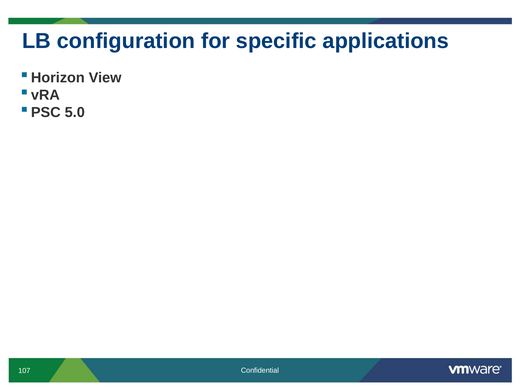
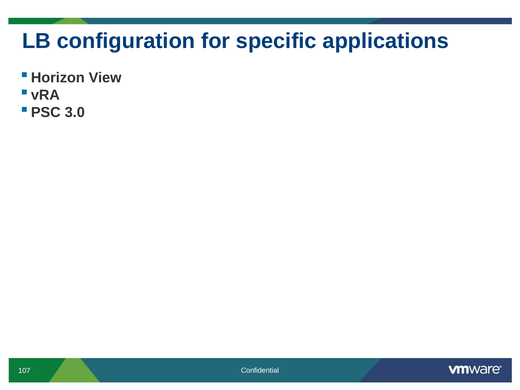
5.0: 5.0 -> 3.0 (75, 112)
